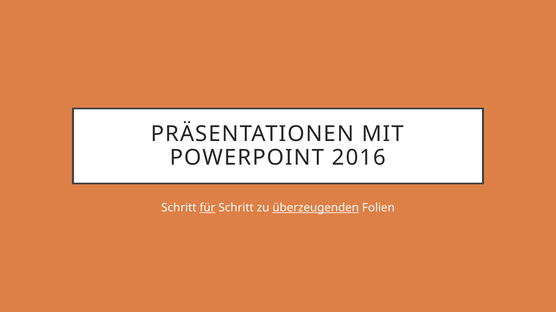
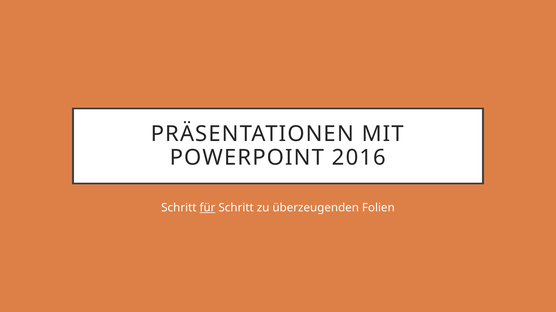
überzeugenden underline: present -> none (316, 208)
